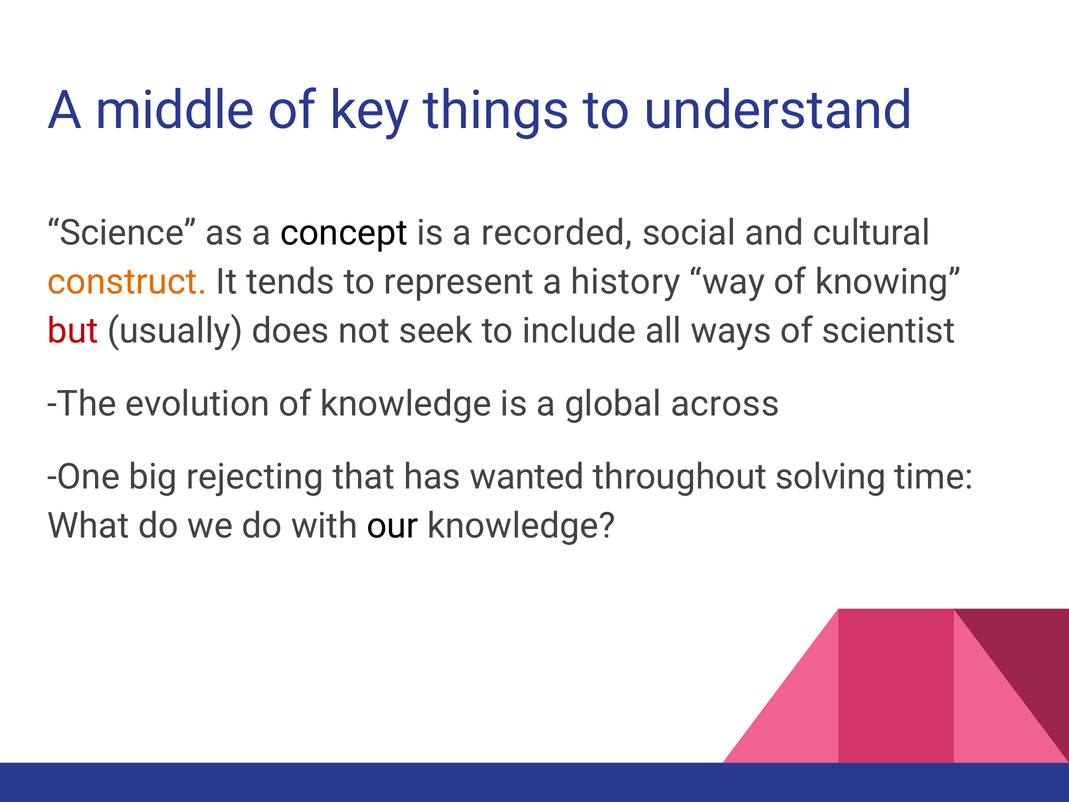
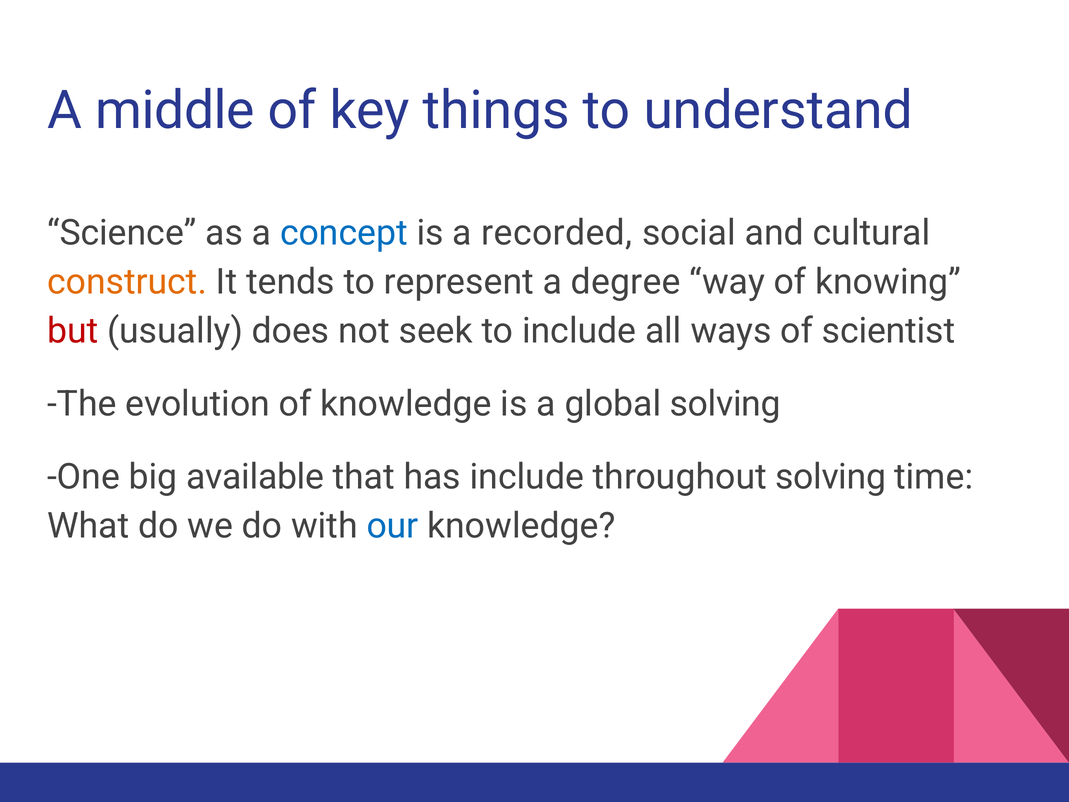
concept colour: black -> blue (344, 233)
history: history -> degree (626, 282)
global across: across -> solving (725, 404)
rejecting: rejecting -> available (255, 477)
has wanted: wanted -> include (527, 477)
our colour: black -> blue (393, 526)
